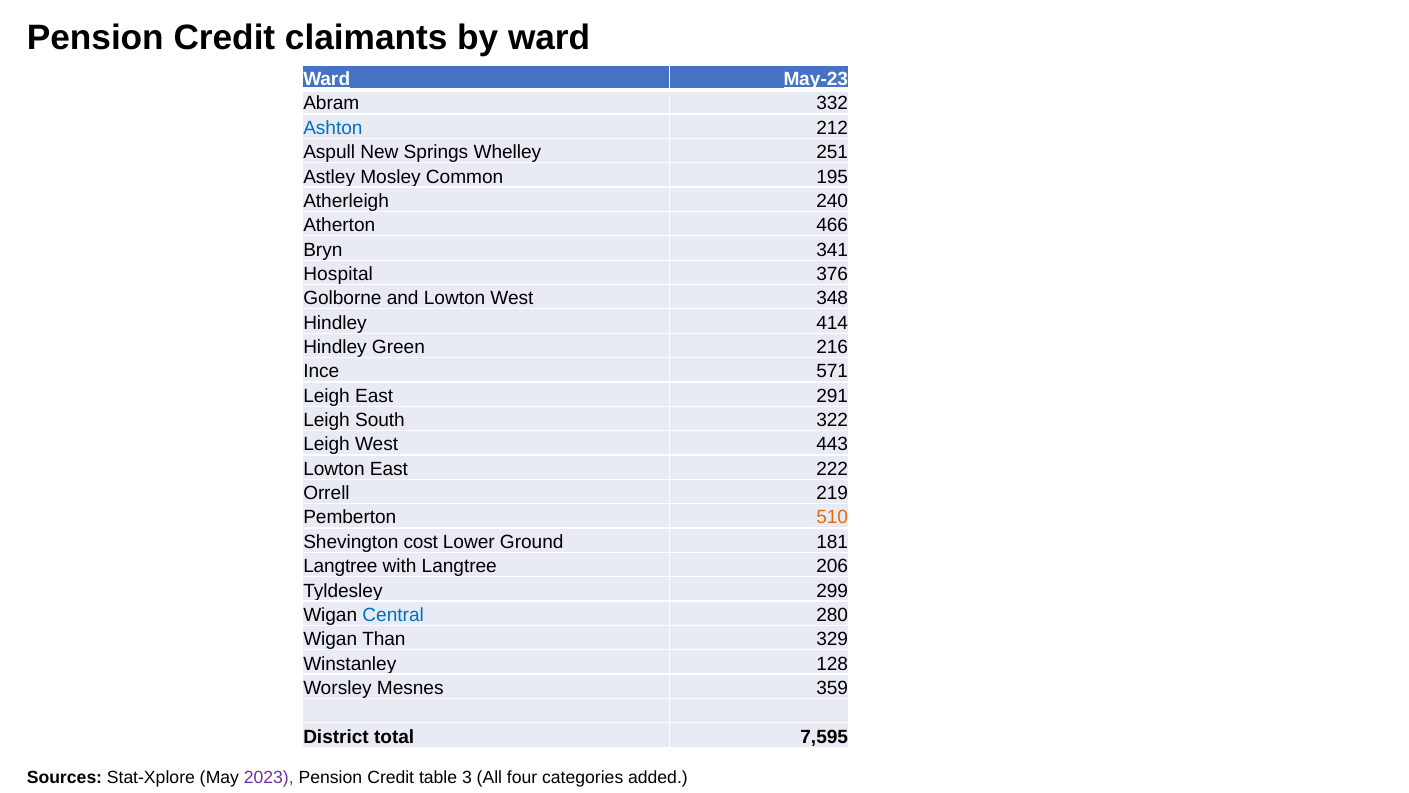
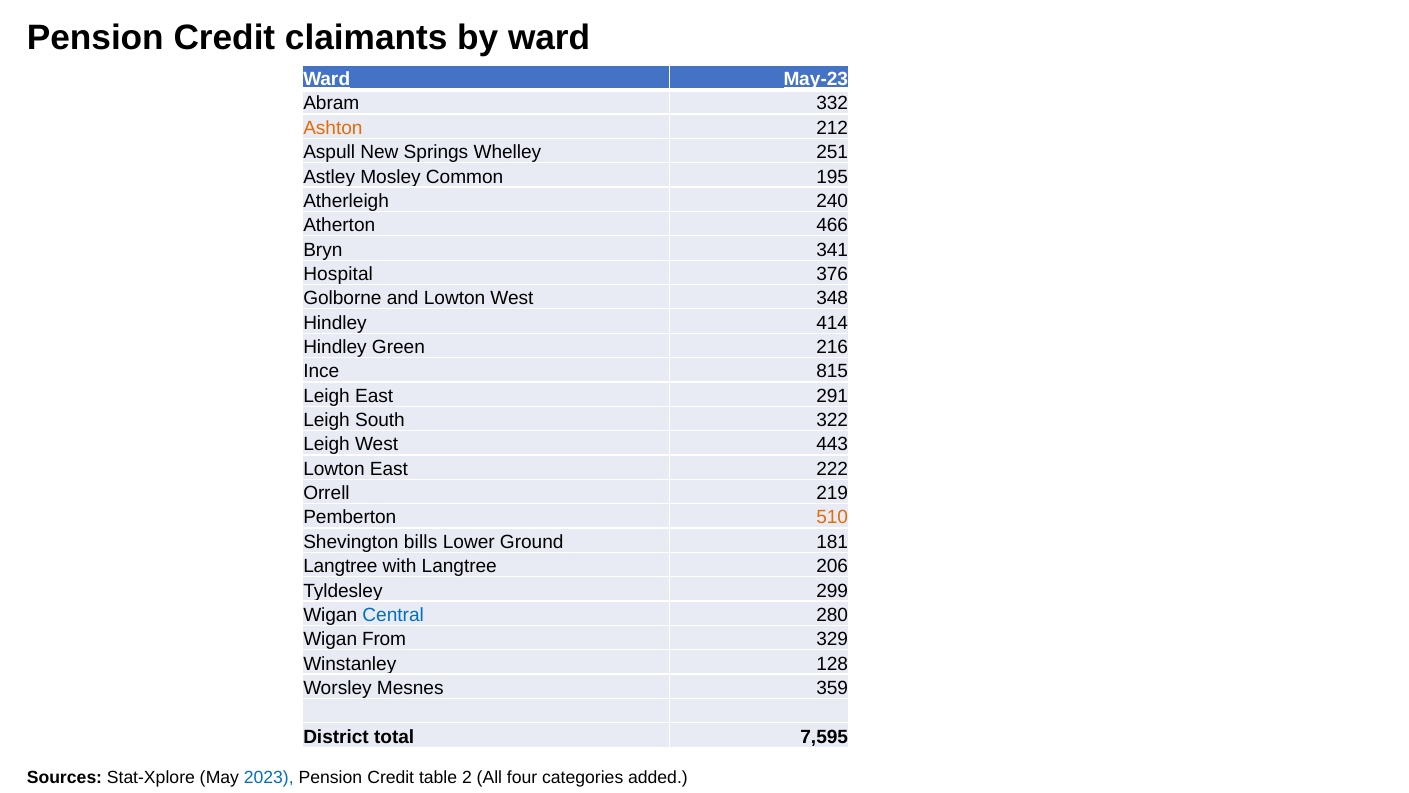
Ashton colour: blue -> orange (333, 128)
571: 571 -> 815 (832, 371)
cost: cost -> bills (421, 542)
Than: Than -> From (384, 639)
2023 colour: purple -> blue (269, 778)
3: 3 -> 2 (467, 778)
